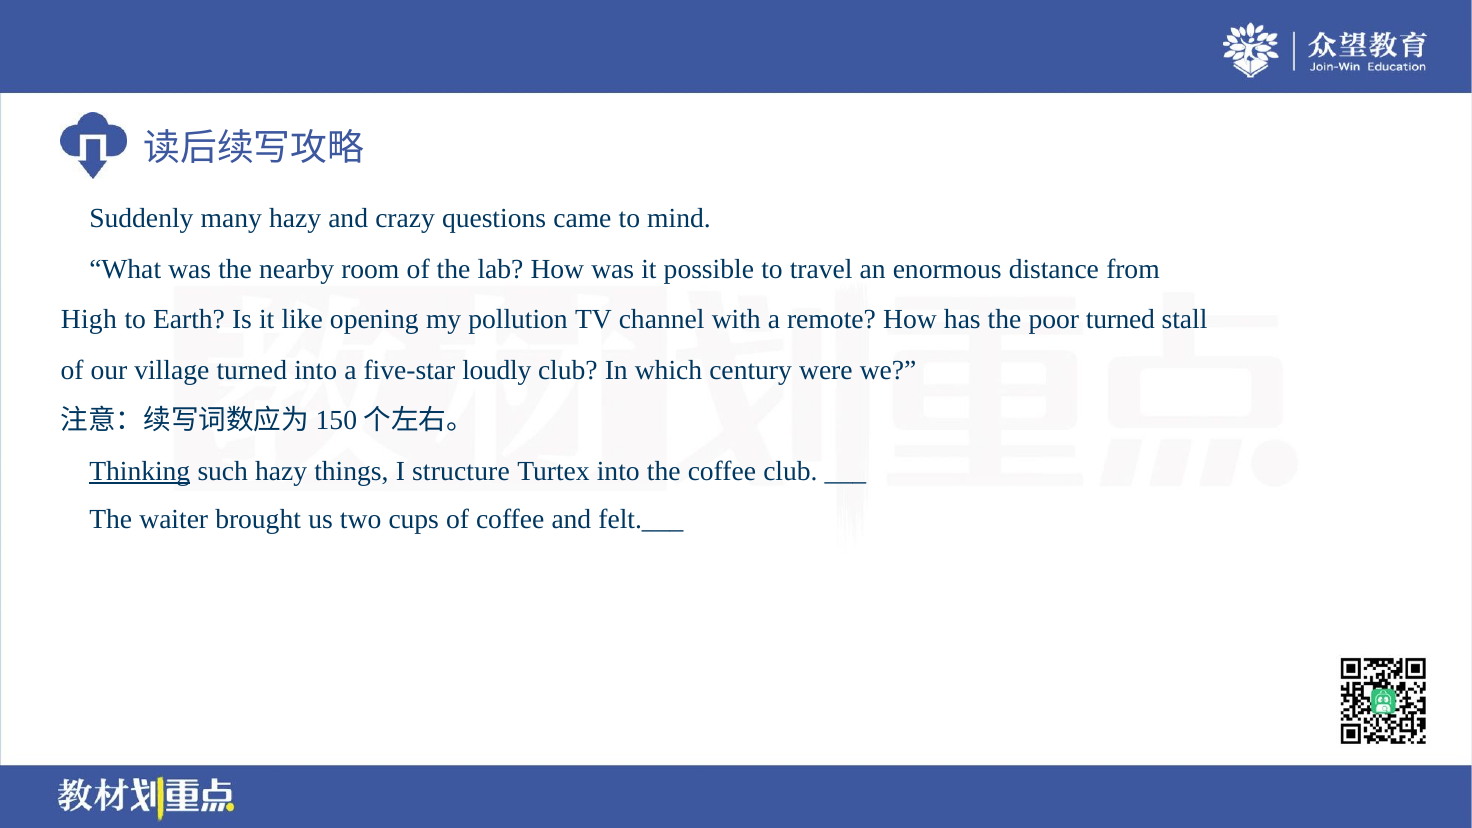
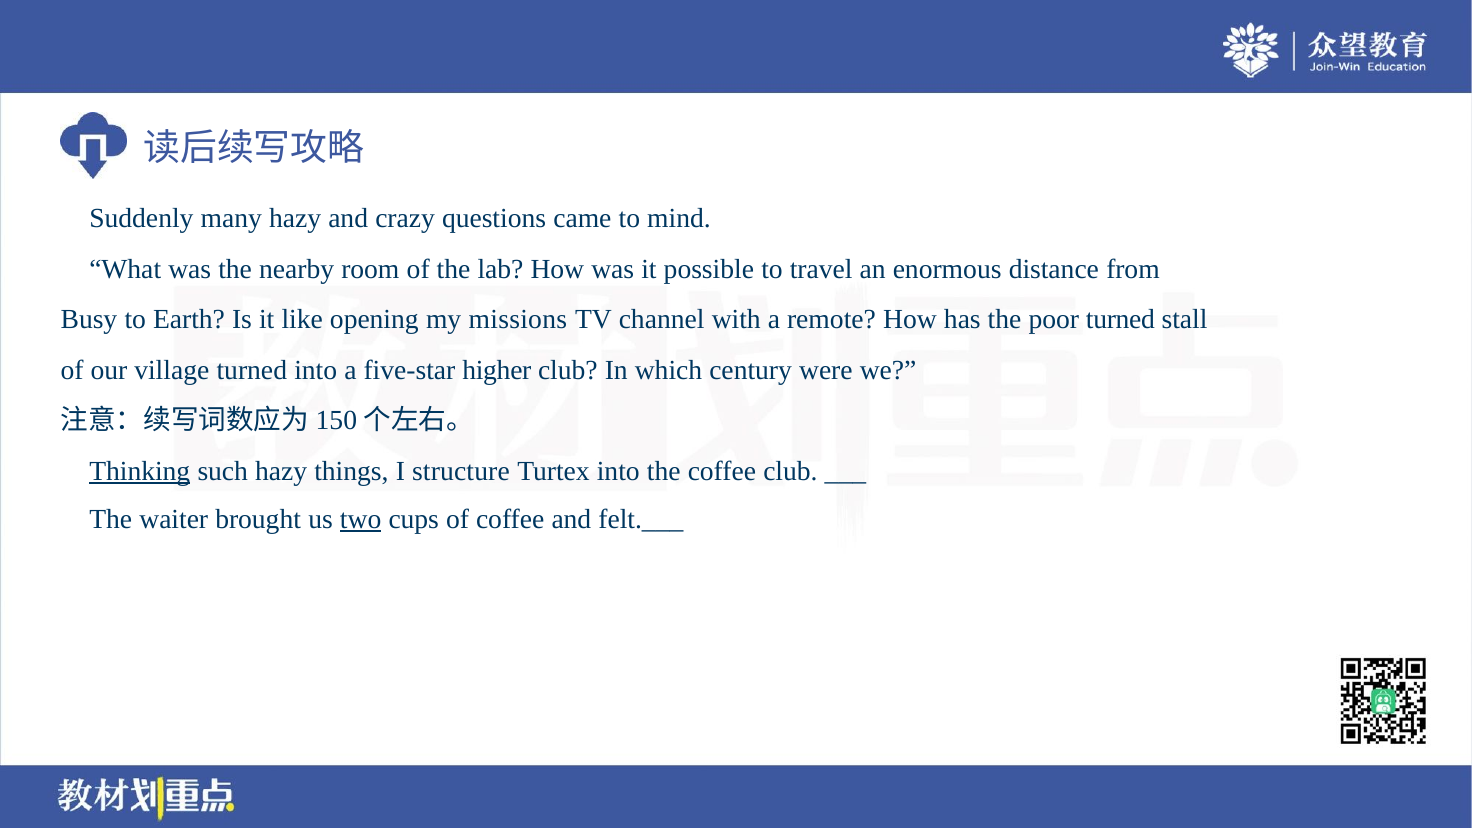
High: High -> Busy (89, 320)
pollution: pollution -> missions (518, 320)
loudly: loudly -> higher (497, 370)
two underline: none -> present (361, 519)
